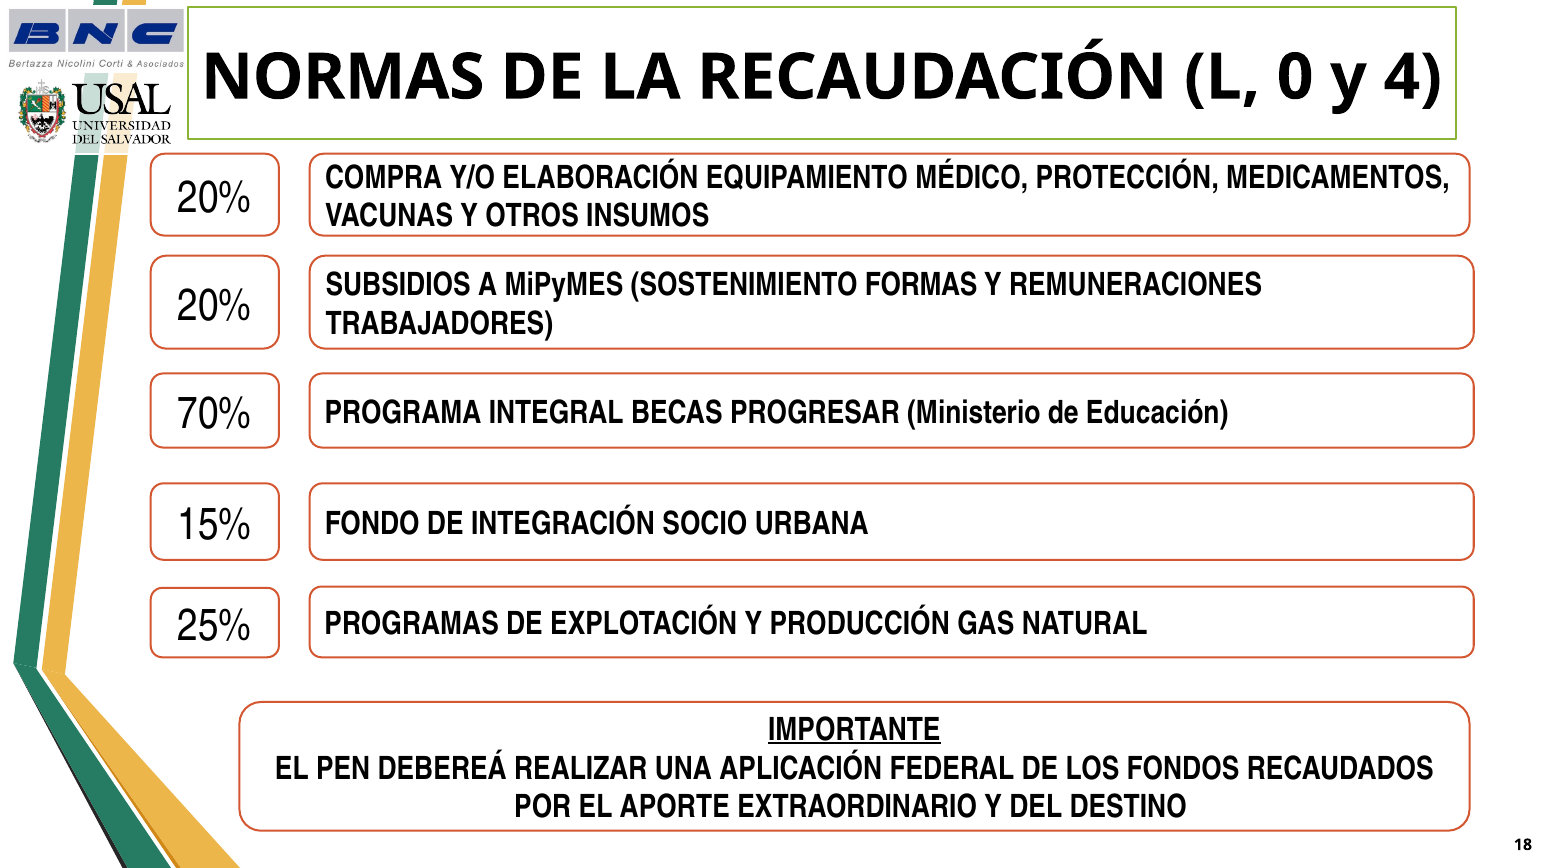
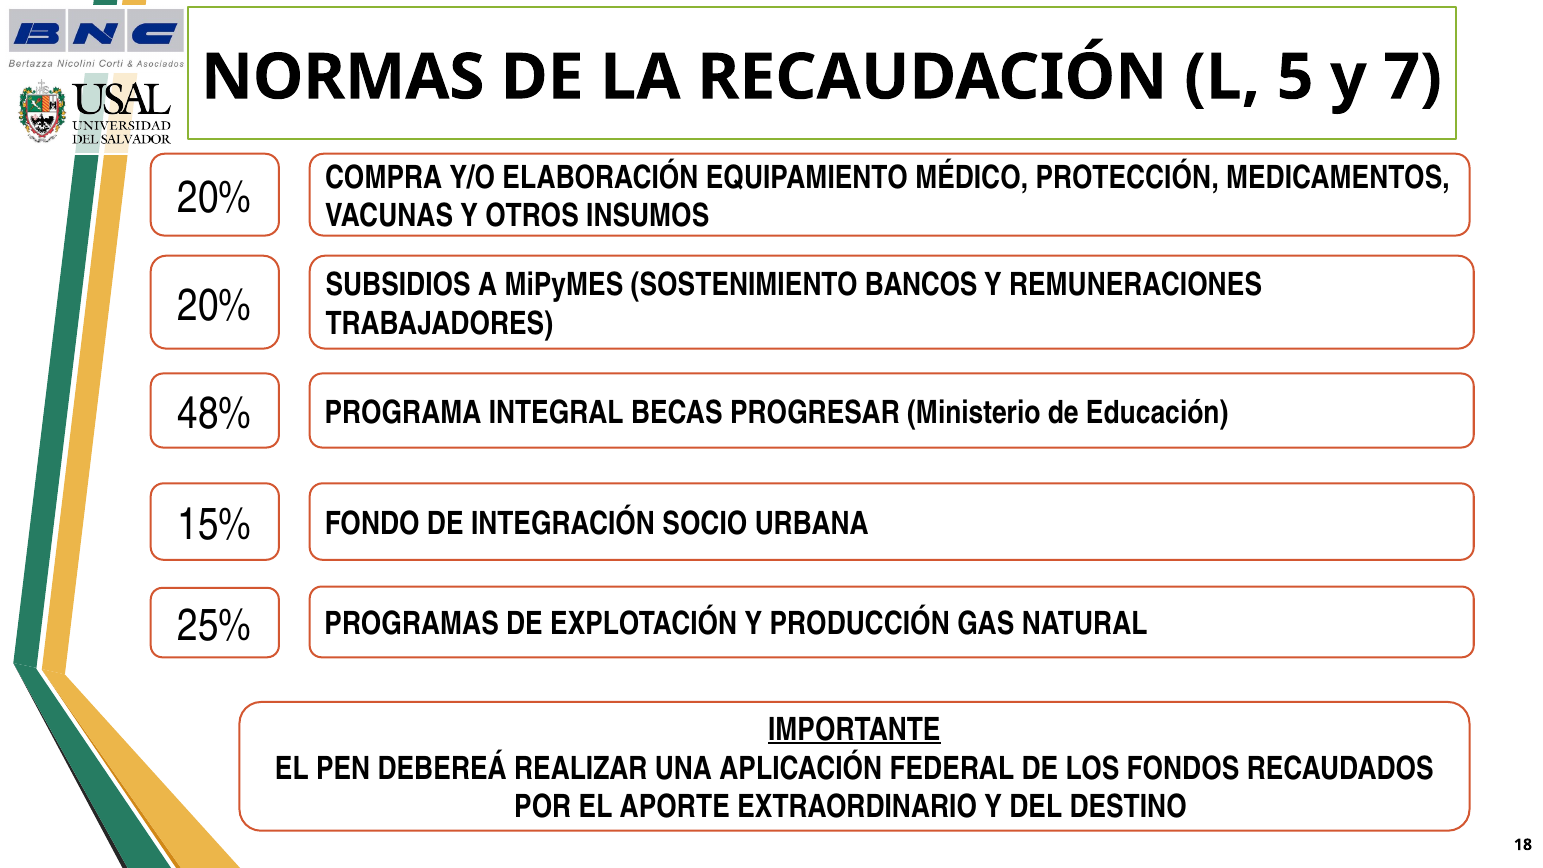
0: 0 -> 5 (1295, 77)
4: 4 -> 7 (1413, 77)
FORMAS: FORMAS -> BANCOS (921, 285)
70%: 70% -> 48% (215, 414)
